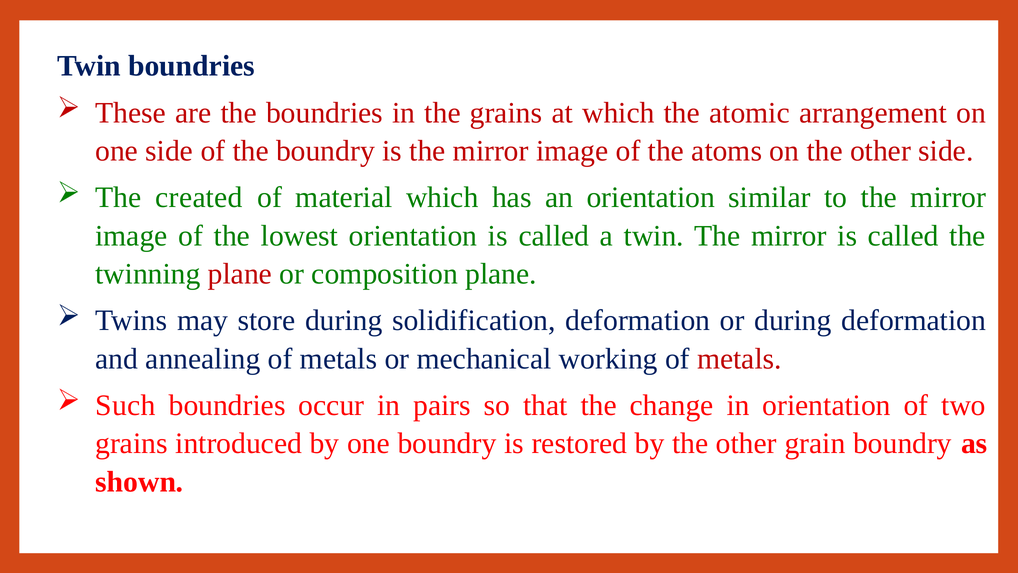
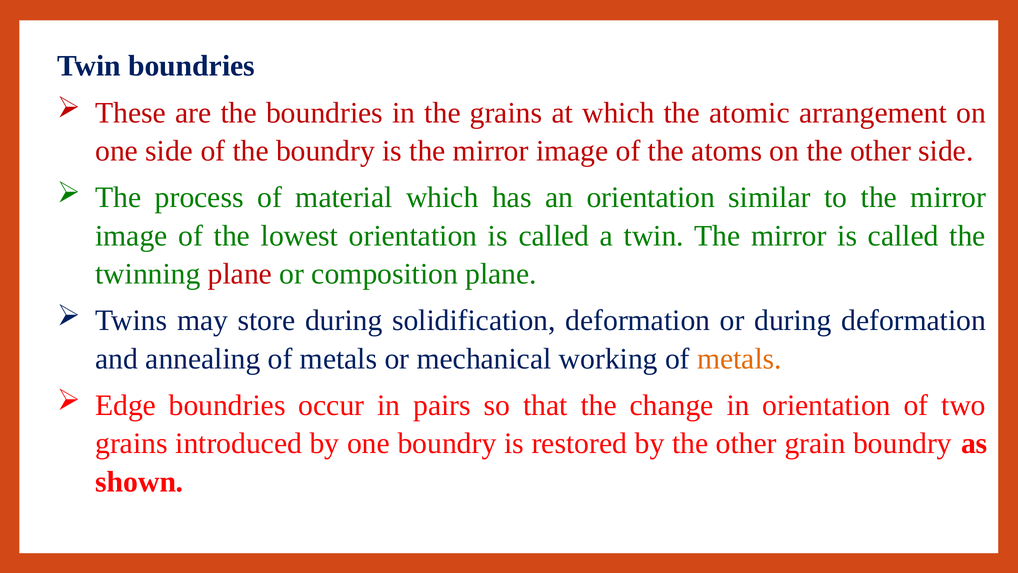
created: created -> process (199, 197)
metals colour: red -> orange (739, 359)
Such: Such -> Edge (126, 405)
